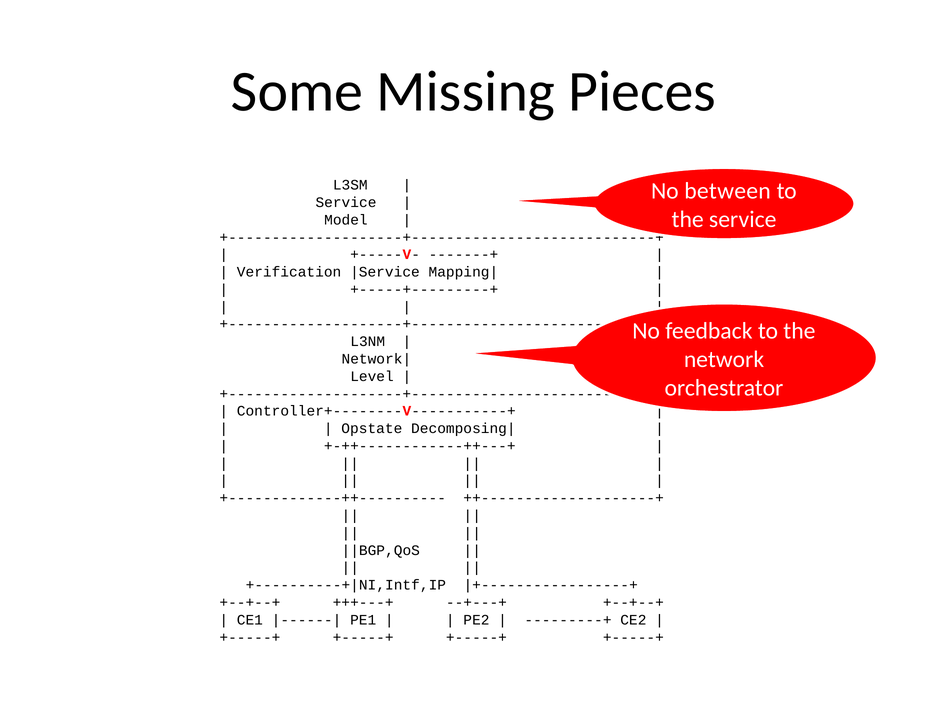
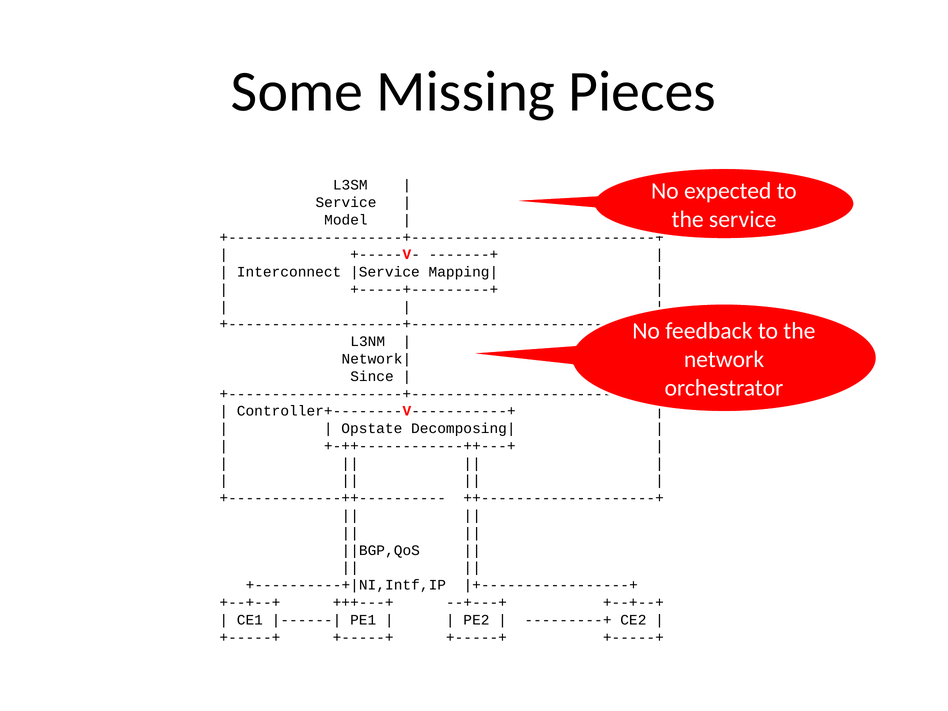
between: between -> expected (728, 191)
Verification: Verification -> Interconnect (289, 272)
Level: Level -> Since (372, 376)
